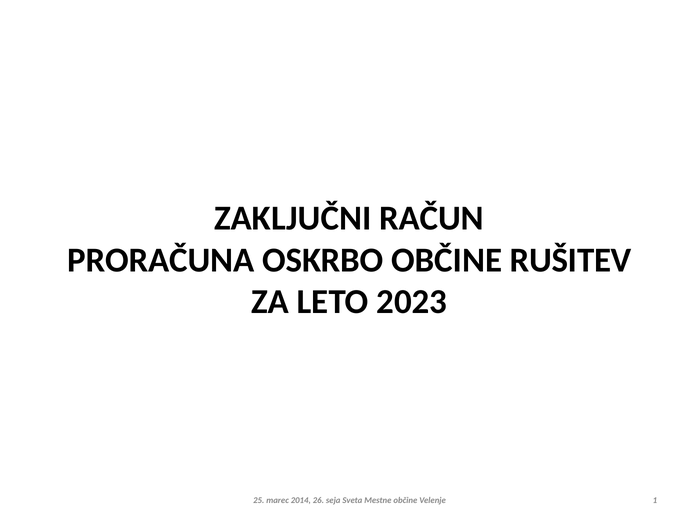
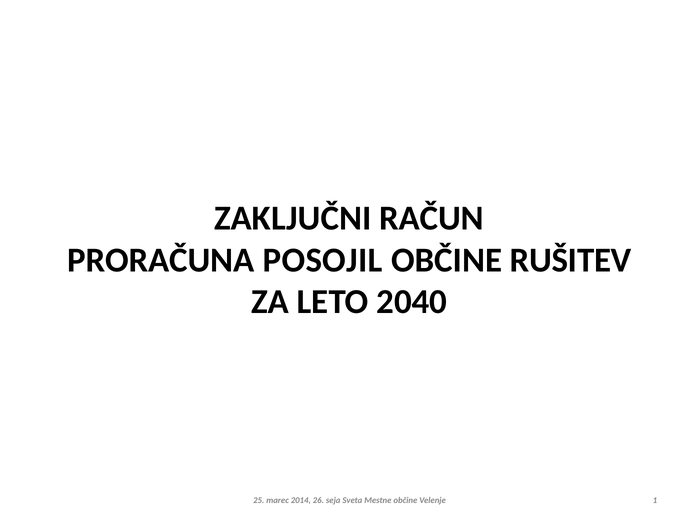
OSKRBO: OSKRBO -> POSOJIL (323, 260)
2023: 2023 -> 2040 (412, 302)
